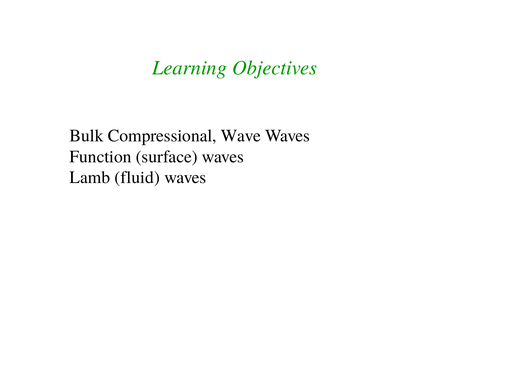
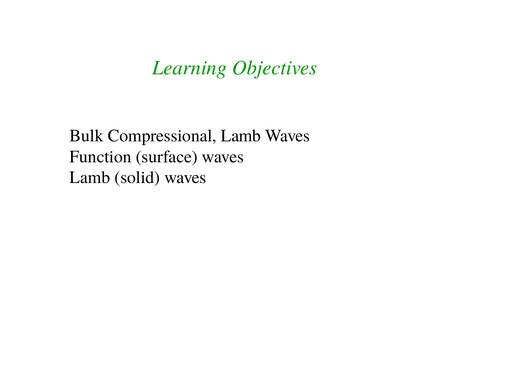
Compressional Wave: Wave -> Lamb (241, 136)
fluid: fluid -> solid (137, 178)
